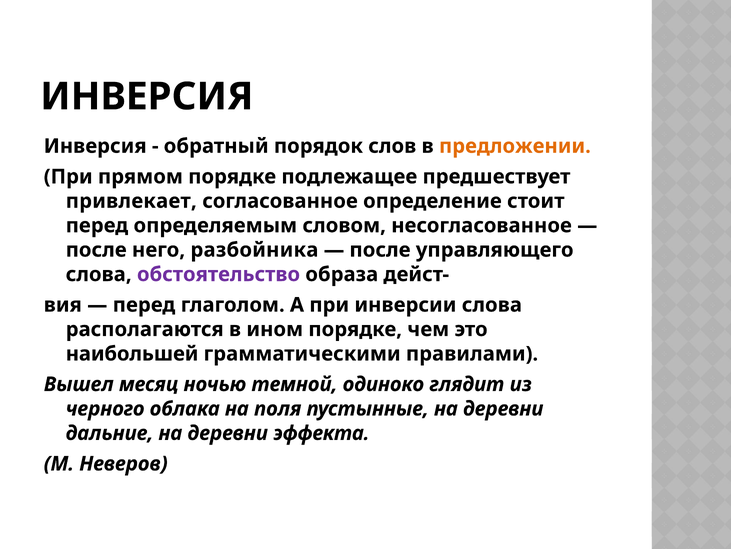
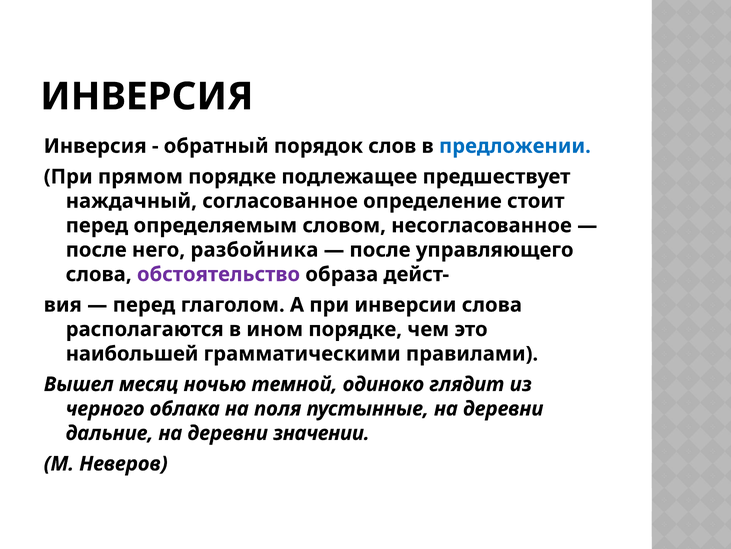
предложении colour: orange -> blue (515, 146)
привлекает: привлекает -> наждачный (131, 201)
эффекта: эффекта -> значении (321, 433)
